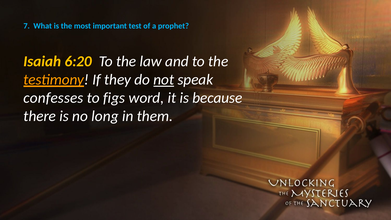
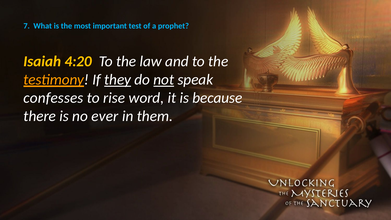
6:20: 6:20 -> 4:20 (78, 61)
they underline: none -> present (118, 80)
figs: figs -> rise (114, 98)
long: long -> ever (105, 116)
